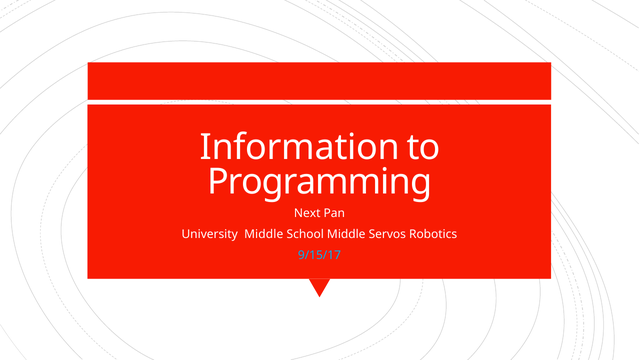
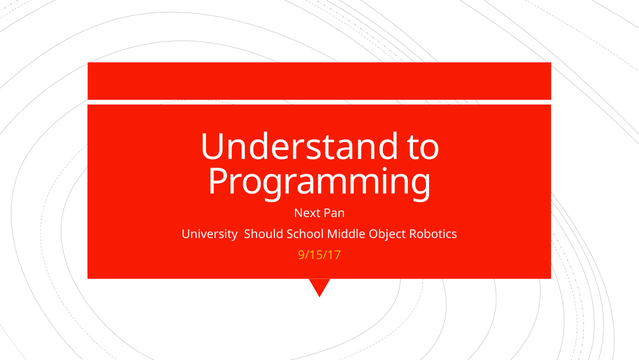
Information: Information -> Understand (300, 147)
University Middle: Middle -> Should (264, 234)
Servos: Servos -> Object (387, 234)
9/15/17 colour: light blue -> yellow (319, 255)
